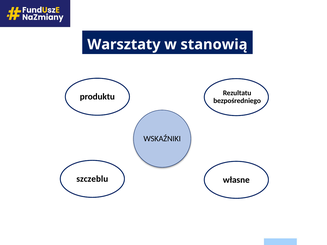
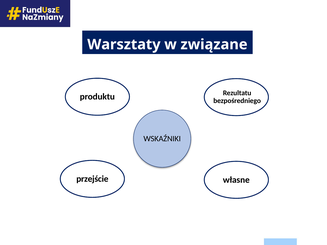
stanowią: stanowią -> związane (214, 45)
szczeblu: szczeblu -> przejście (92, 179)
